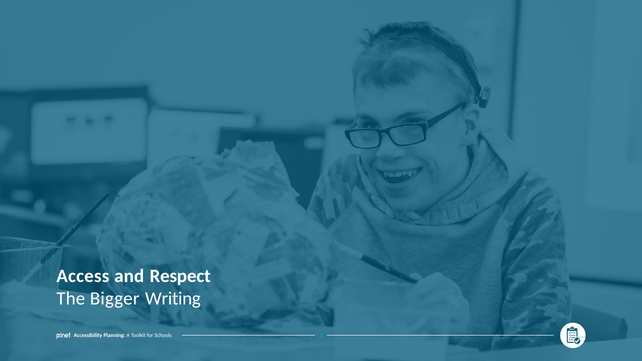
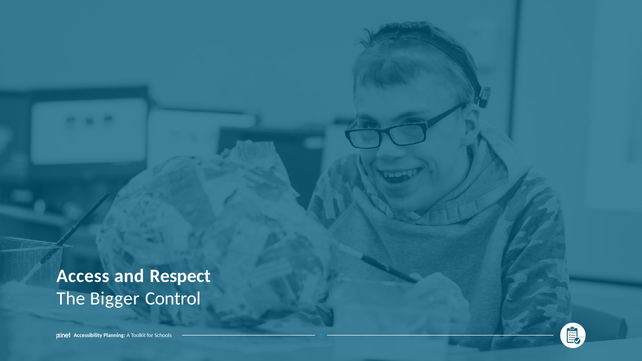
Writing: Writing -> Control (173, 298)
